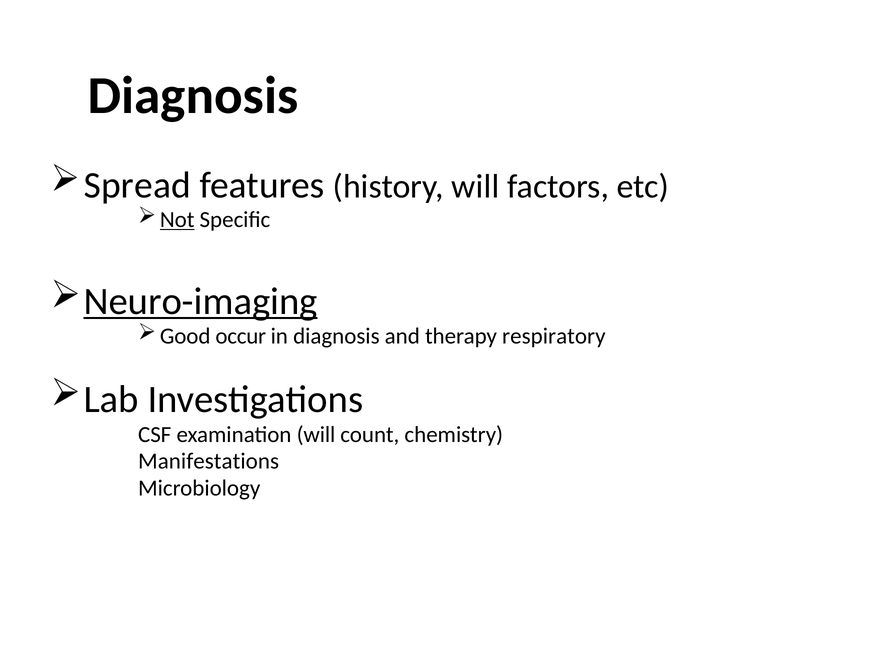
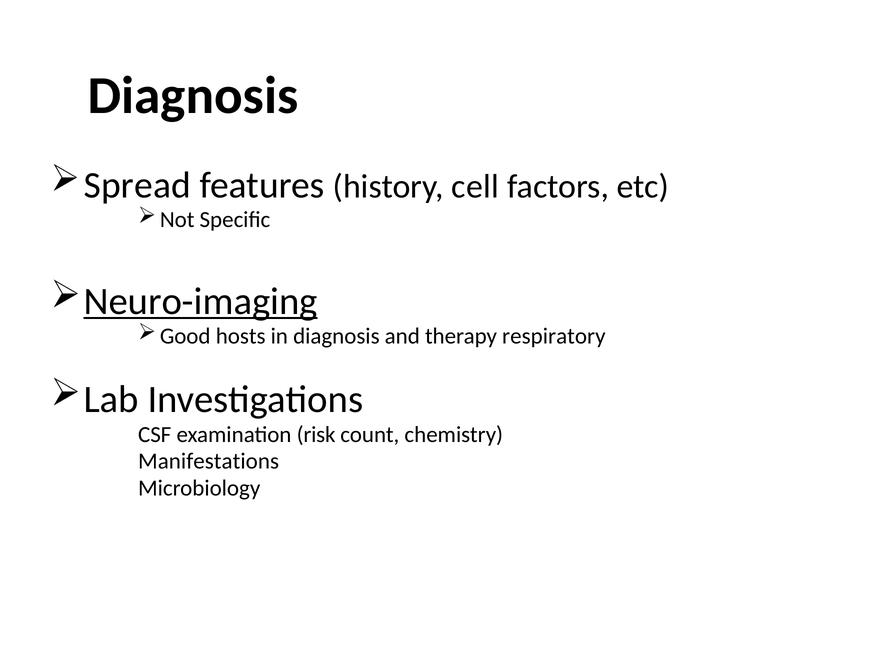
history will: will -> cell (475, 187)
Not underline: present -> none (177, 220)
occur: occur -> hosts (241, 336)
examination will: will -> risk (316, 435)
